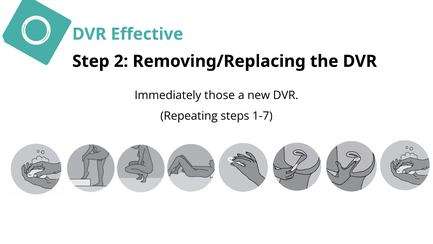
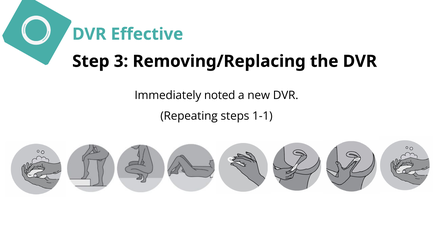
2: 2 -> 3 (121, 61)
those: those -> noted (220, 95)
1-7: 1-7 -> 1-1 (262, 116)
